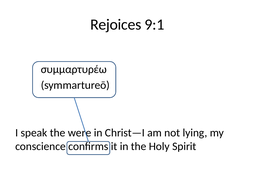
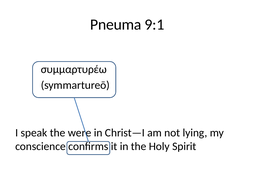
Rejoices: Rejoices -> Pneuma (116, 25)
